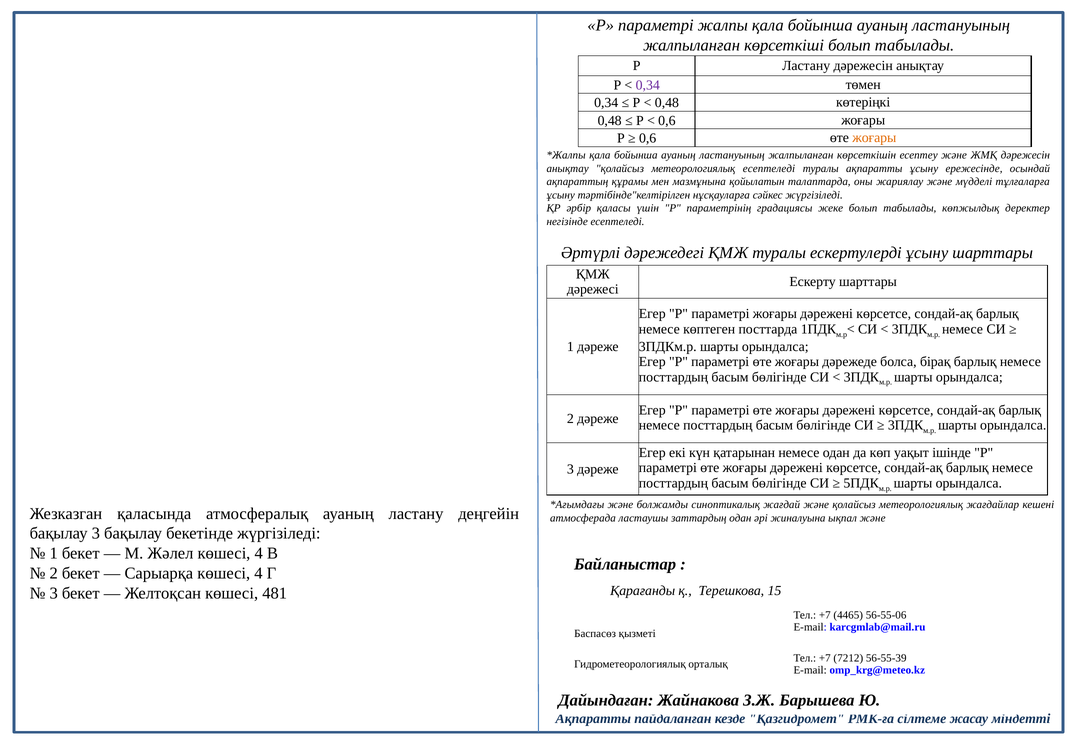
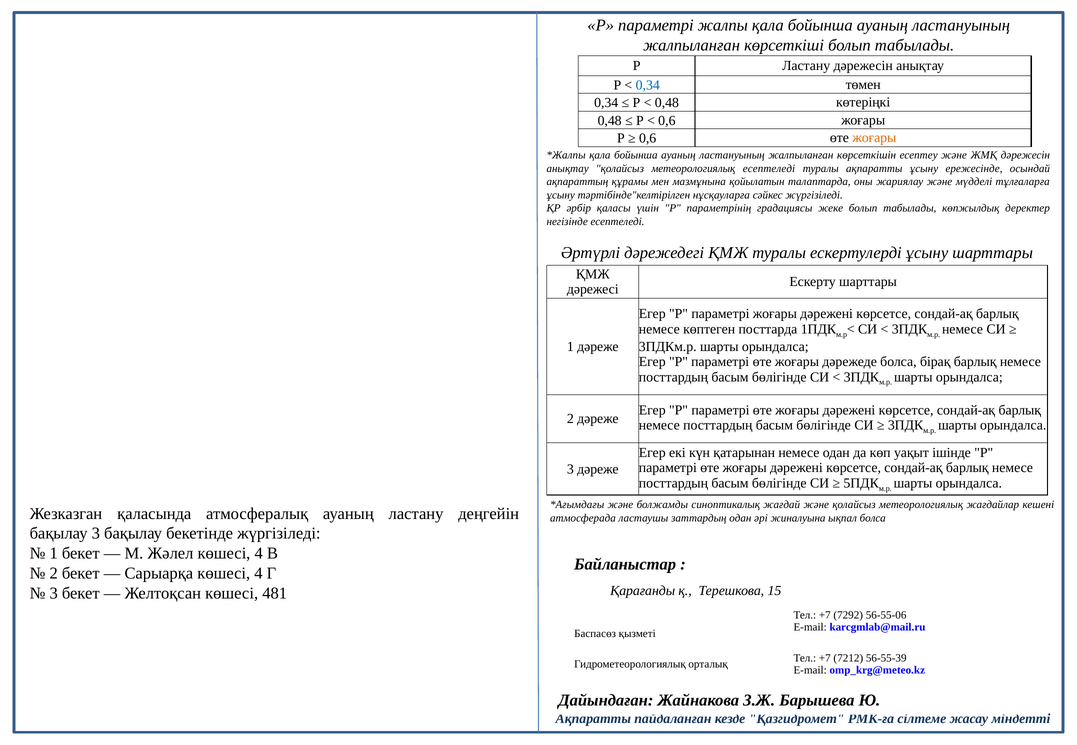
0,34 colour: purple -> blue (648, 85)
ықпал және: және -> болса (873, 518)
4465: 4465 -> 7292 (848, 616)
